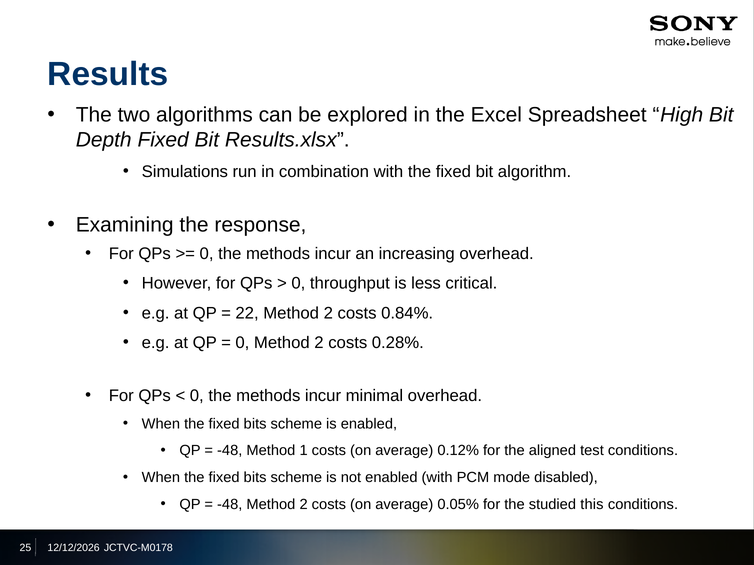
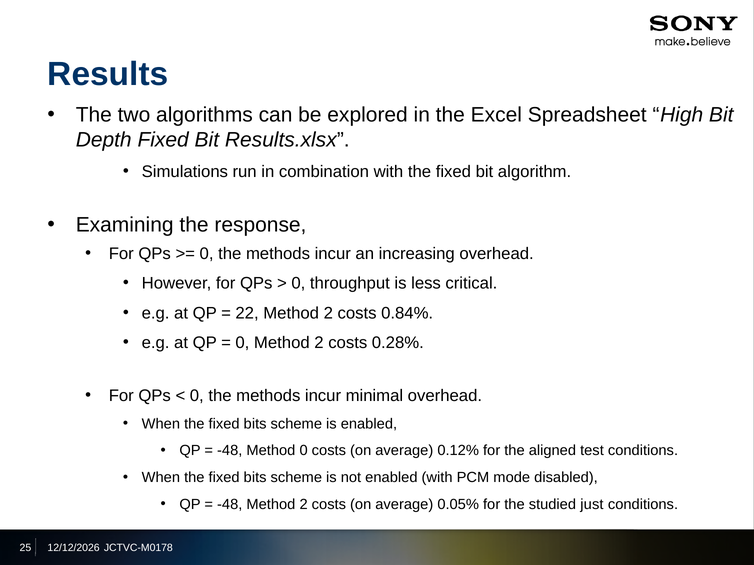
Method 1: 1 -> 0 (304, 451)
this: this -> just (592, 505)
